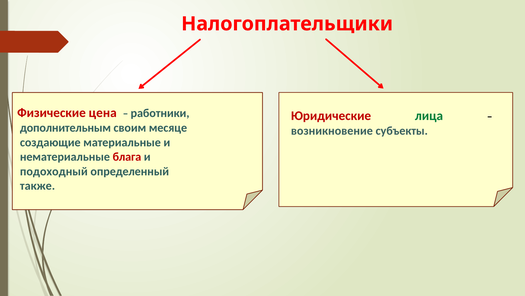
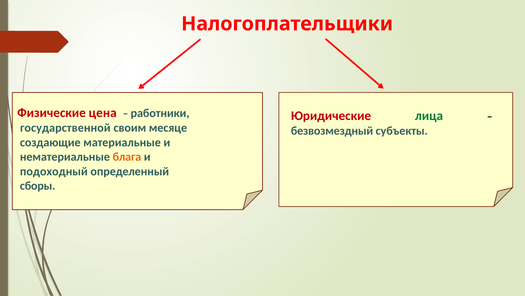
дополнительным: дополнительным -> государственной (65, 128)
возникновение: возникновение -> безвозмездный (332, 131)
блага colour: red -> orange (127, 157)
также: также -> сборы (38, 185)
